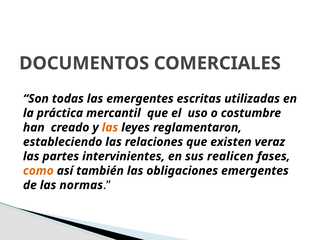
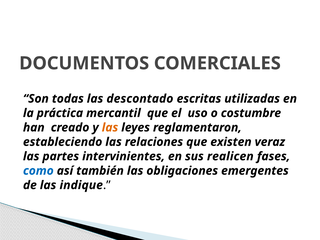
las emergentes: emergentes -> descontado (140, 99)
como colour: orange -> blue (38, 171)
normas: normas -> indique (81, 185)
